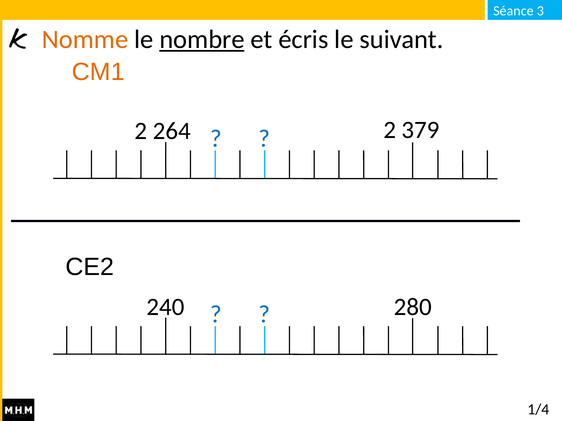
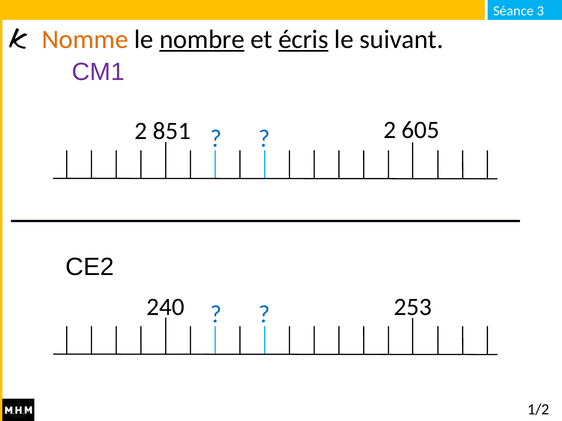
écris underline: none -> present (303, 40)
CM1 colour: orange -> purple (98, 72)
264: 264 -> 851 (172, 131)
379: 379 -> 605 (421, 130)
280: 280 -> 253 (413, 307)
1/4: 1/4 -> 1/2 (538, 410)
